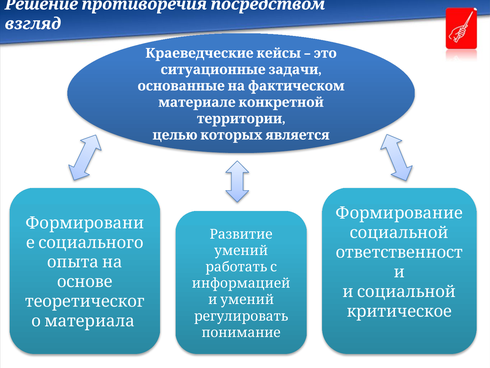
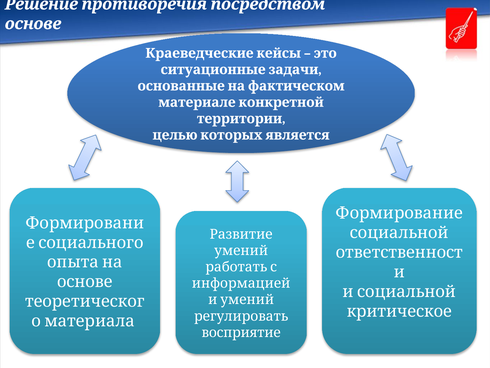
взгляд: взгляд -> основе (33, 24)
понимание: понимание -> восприятие (241, 332)
